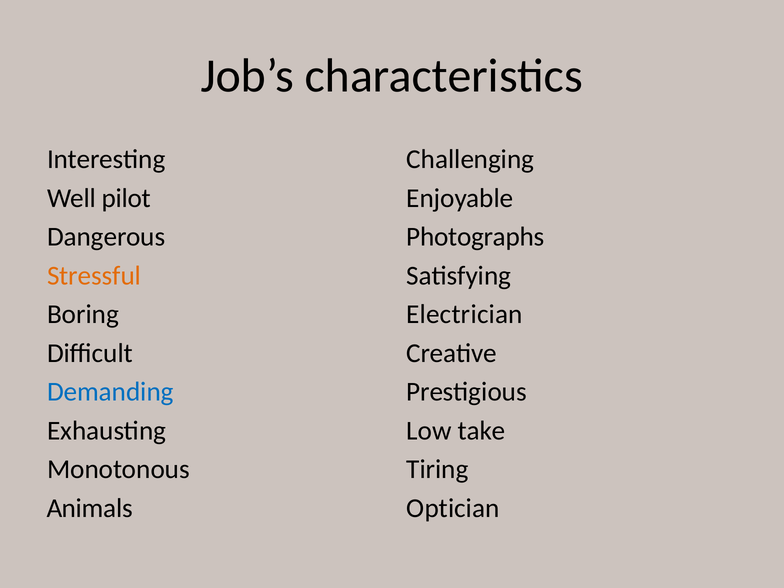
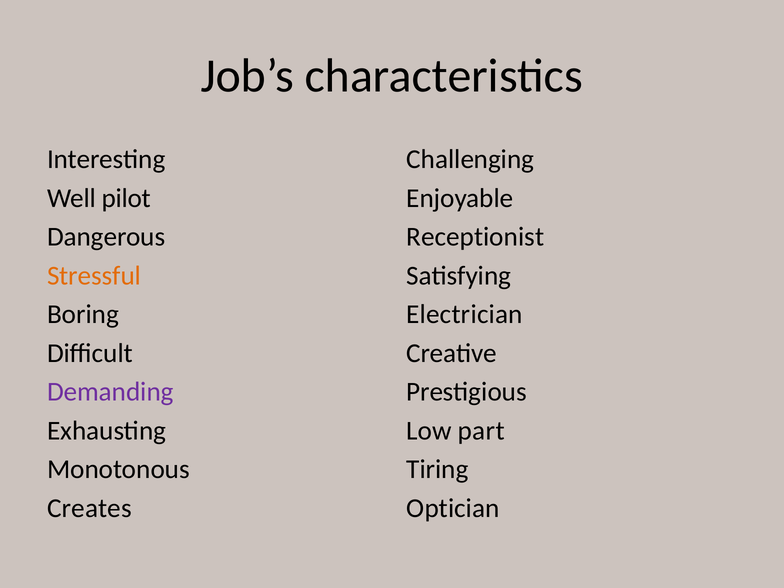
Photographs: Photographs -> Receptionist (475, 237)
Demanding colour: blue -> purple (110, 392)
take: take -> part (481, 431)
Animals: Animals -> Creates (89, 508)
